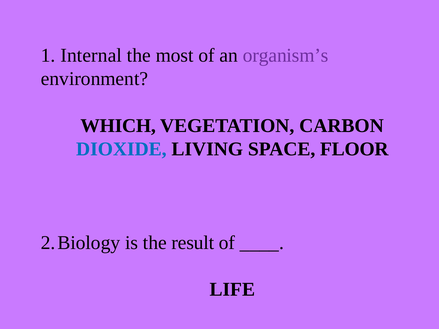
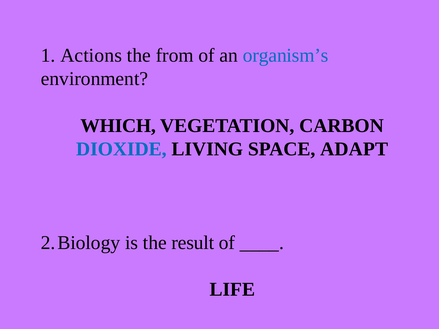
Internal: Internal -> Actions (91, 55)
most: most -> from (175, 55)
organism’s colour: purple -> blue (286, 55)
FLOOR: FLOOR -> ADAPT (354, 149)
